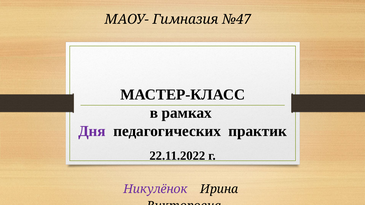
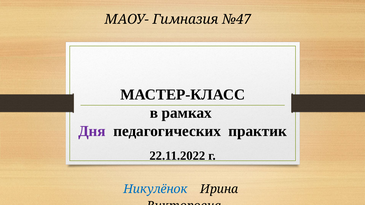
Никулёнок colour: purple -> blue (155, 190)
